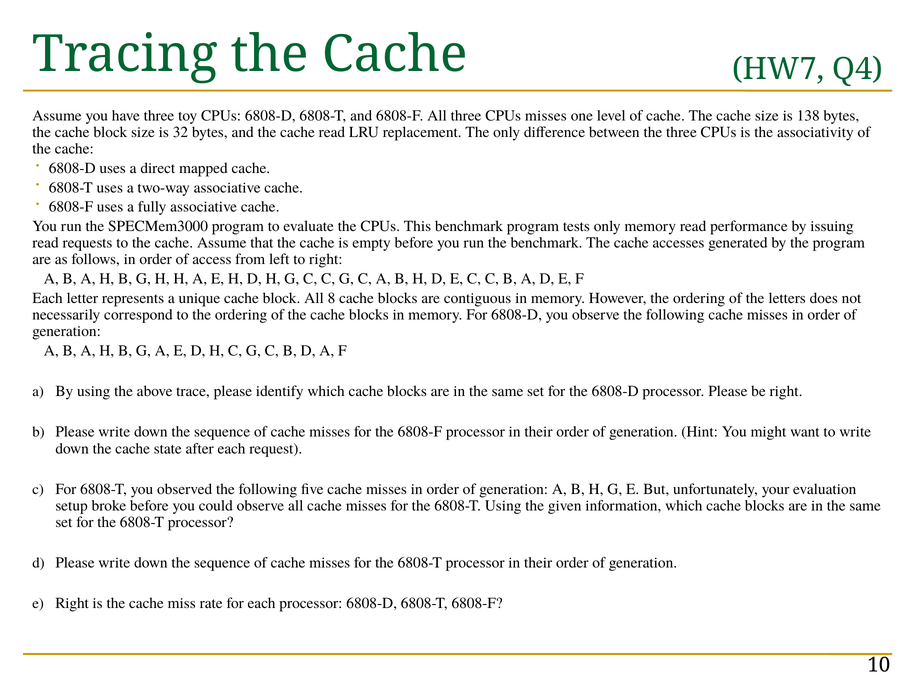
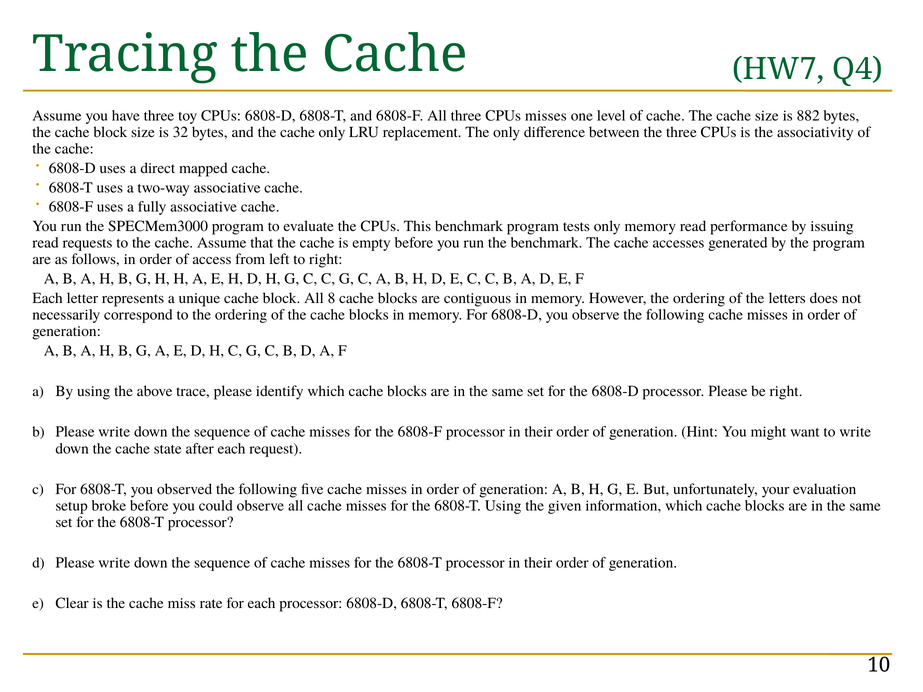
138: 138 -> 882 (808, 116)
cache read: read -> only (332, 132)
e Right: Right -> Clear (72, 604)
